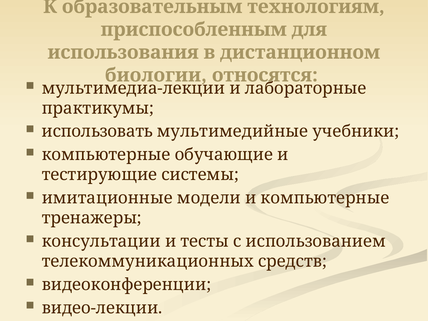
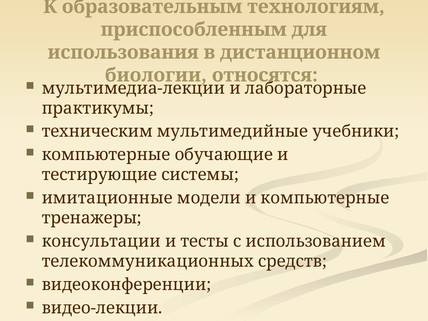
использовать: использовать -> техническим (97, 132)
